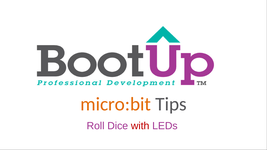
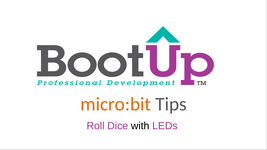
with colour: red -> black (140, 126)
